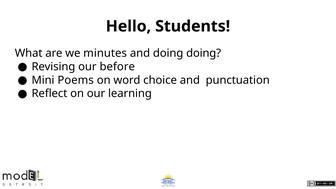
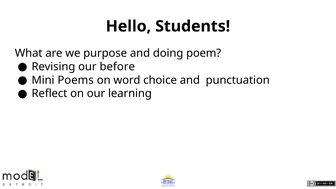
minutes: minutes -> purpose (105, 53)
doing doing: doing -> poem (204, 53)
